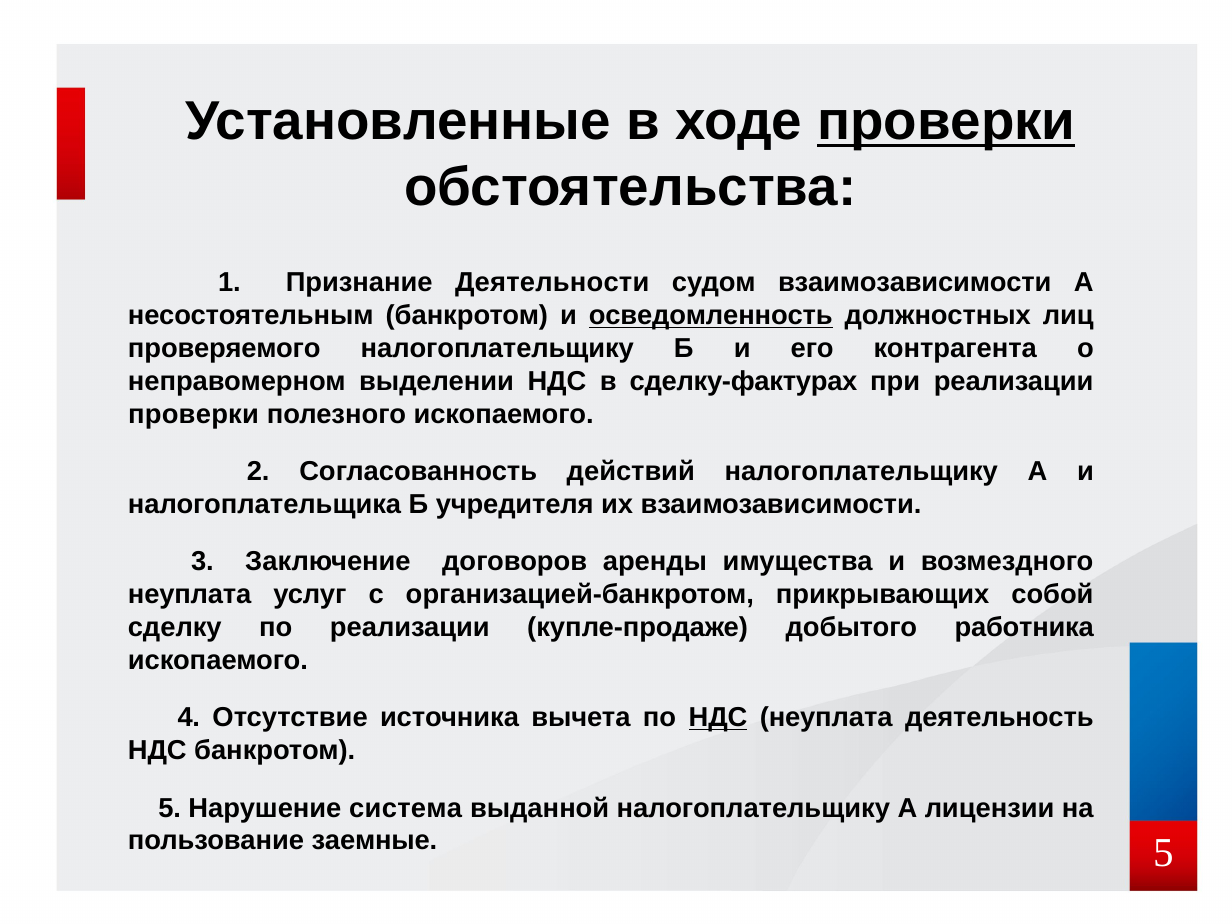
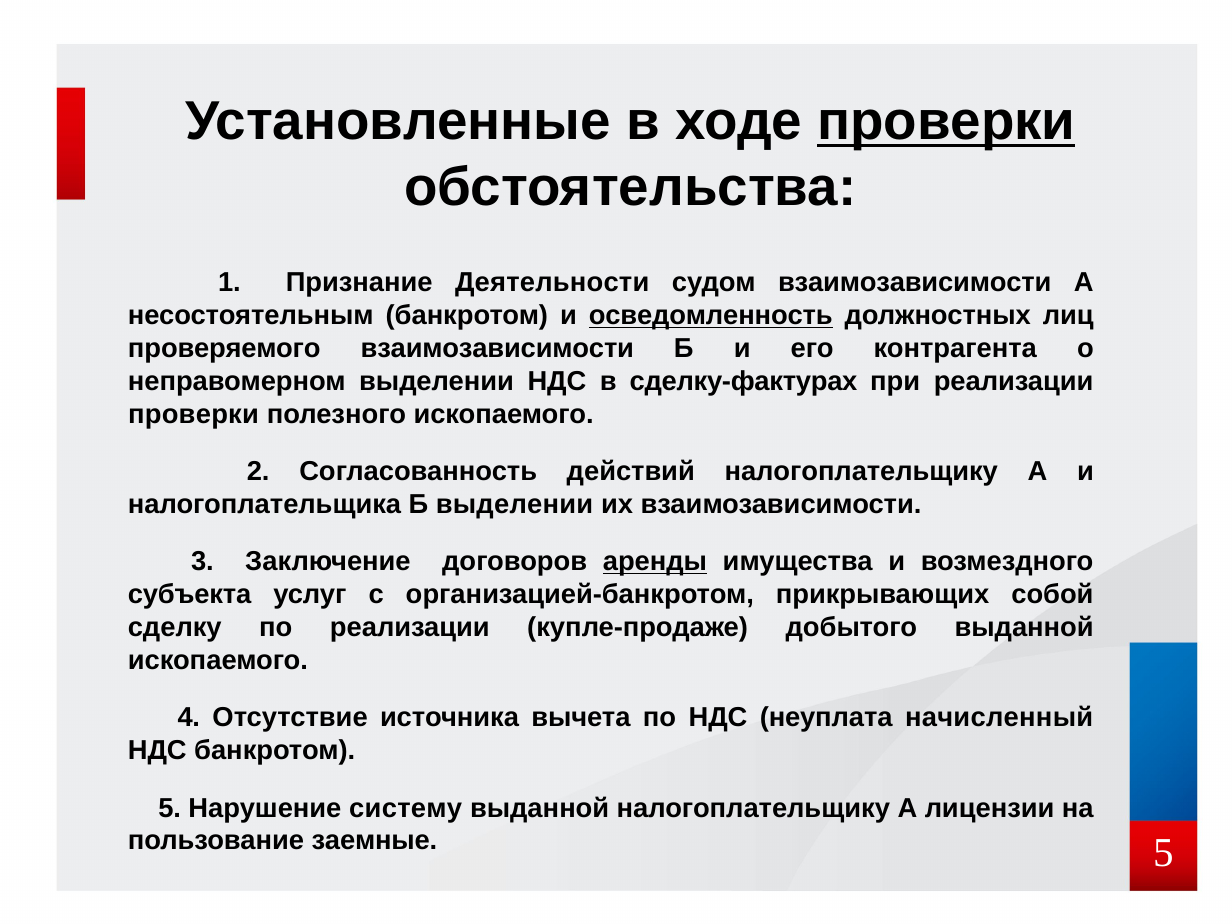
проверяемого налогоплательщику: налогоплательщику -> взаимозависимости (497, 348)
Б учредителя: учредителя -> выделении (515, 504)
аренды underline: none -> present (655, 562)
неуплата: неуплата -> субъекта (190, 595)
добытого работника: работника -> выданной (1024, 627)
НДС underline: present -> none (718, 718)
деятельность: деятельность -> начисленный (999, 718)
система: система -> систему (406, 808)
